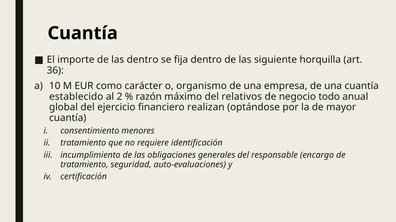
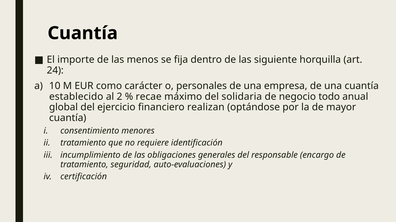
las dentro: dentro -> menos (143, 60)
36: 36 -> 24 (55, 71)
organismo: organismo -> personales (202, 86)
razón: razón -> recae (149, 97)
relativos: relativos -> solidaria (242, 97)
